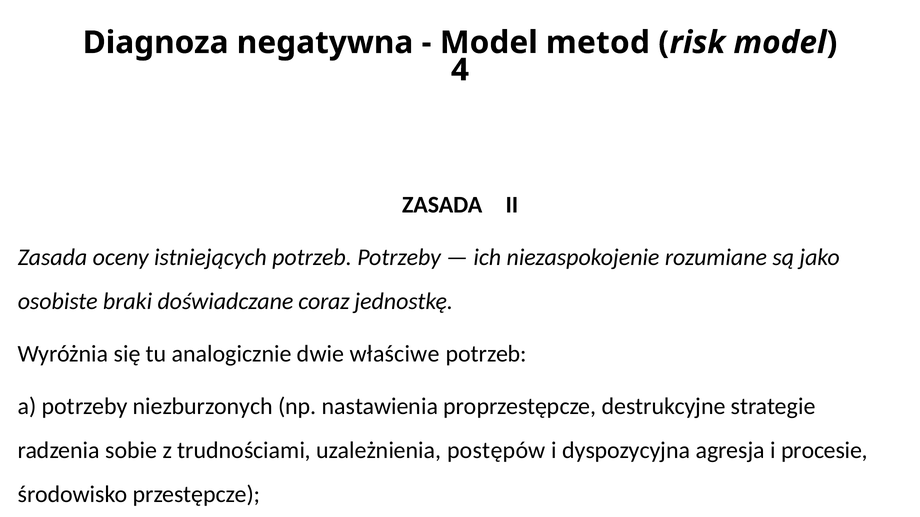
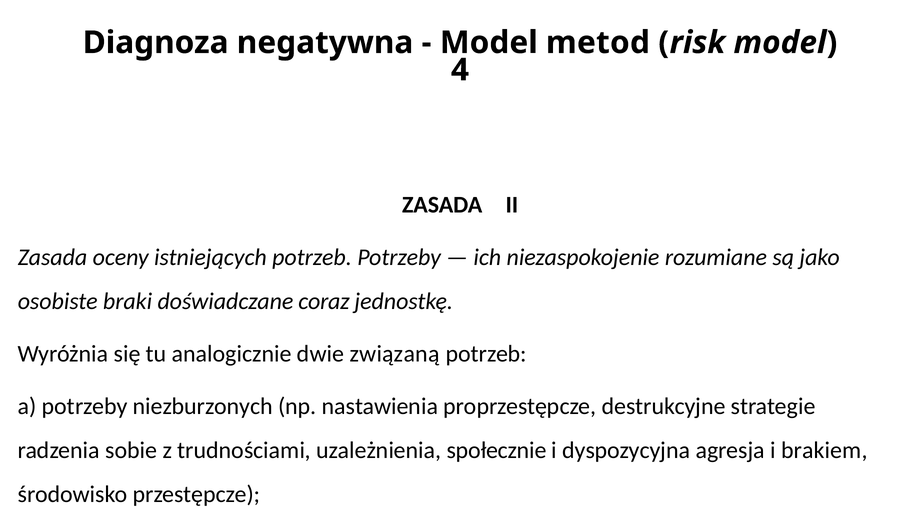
właściwe: właściwe -> związaną (395, 354)
postępów: postępów -> społecznie (497, 451)
procesie: procesie -> brakiem (824, 451)
